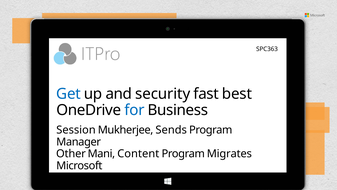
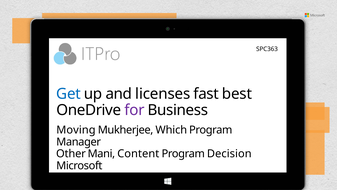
security: security -> licenses (163, 94)
for colour: blue -> purple (134, 110)
Session: Session -> Moving (76, 130)
Sends: Sends -> Which (171, 130)
Migrates: Migrates -> Decision (229, 153)
